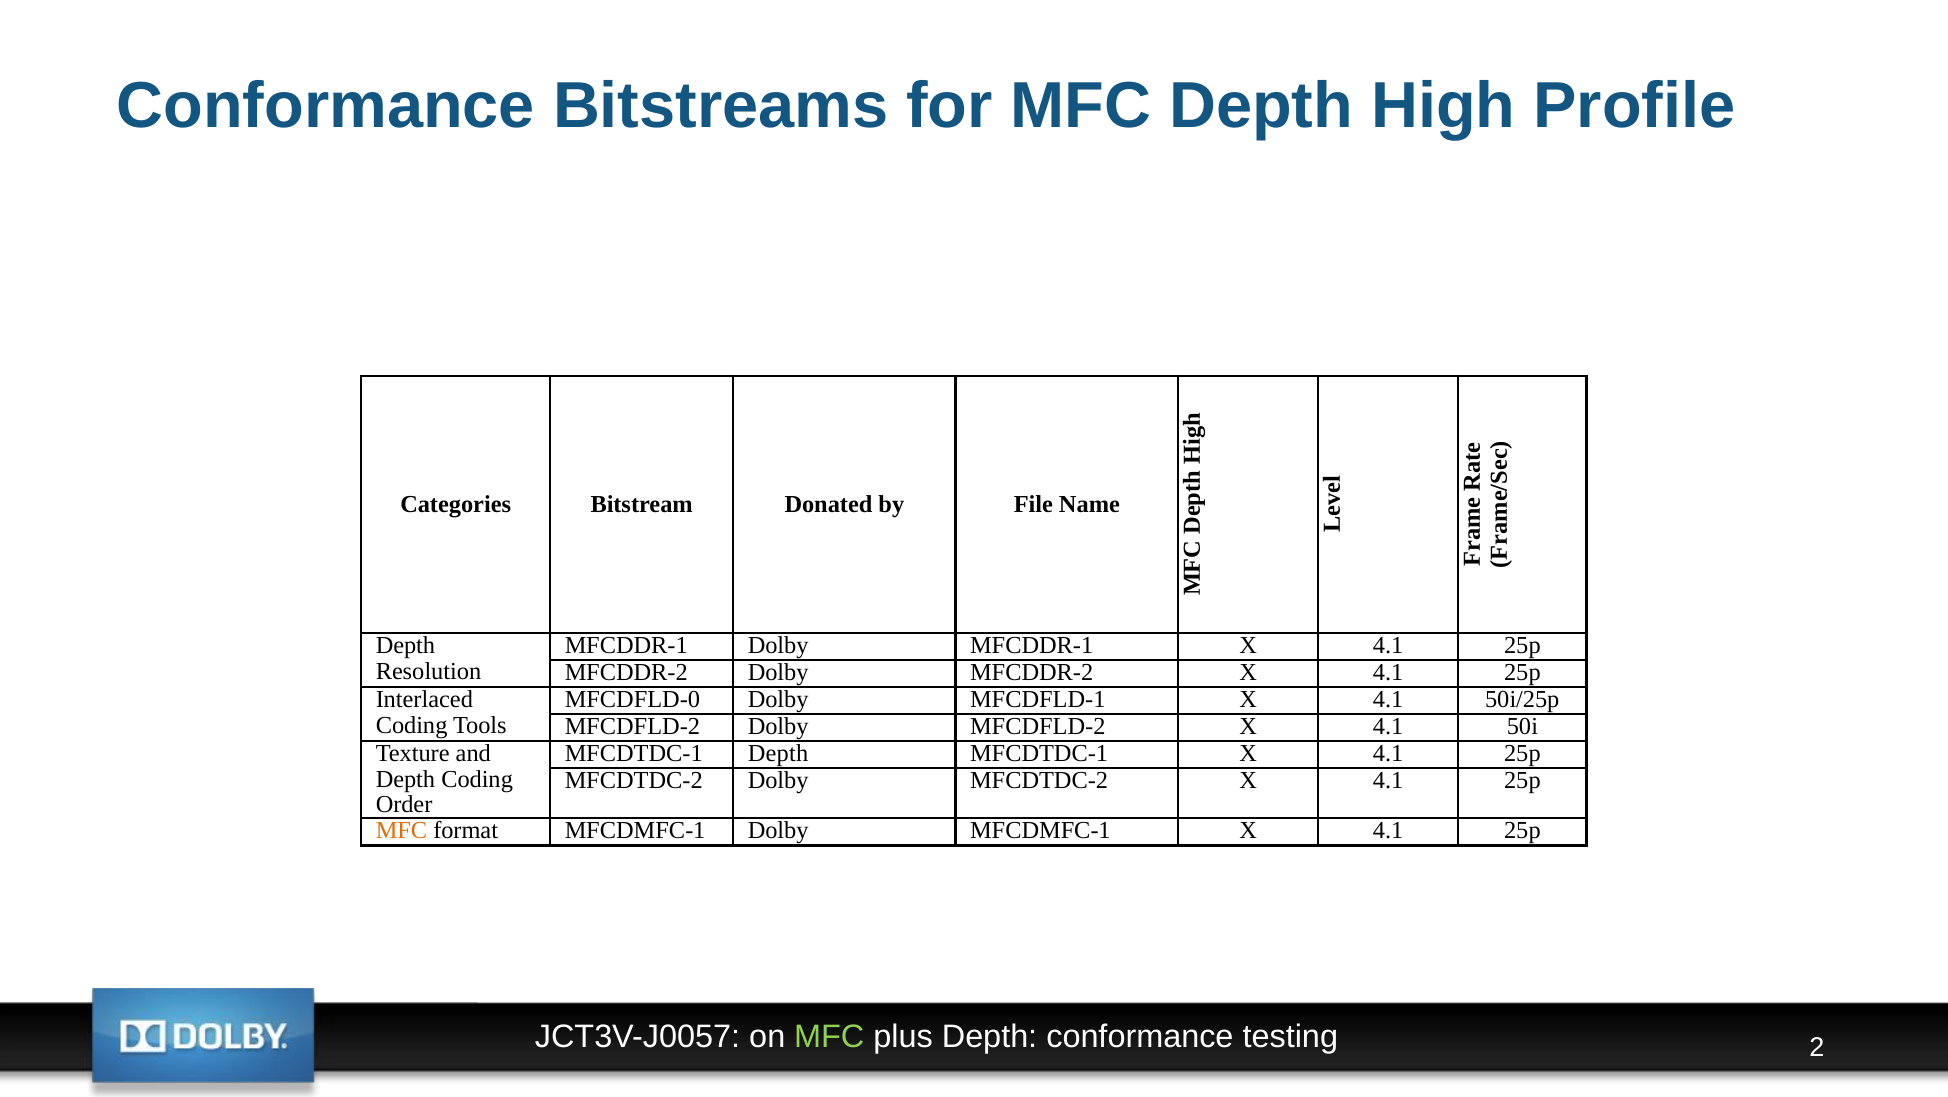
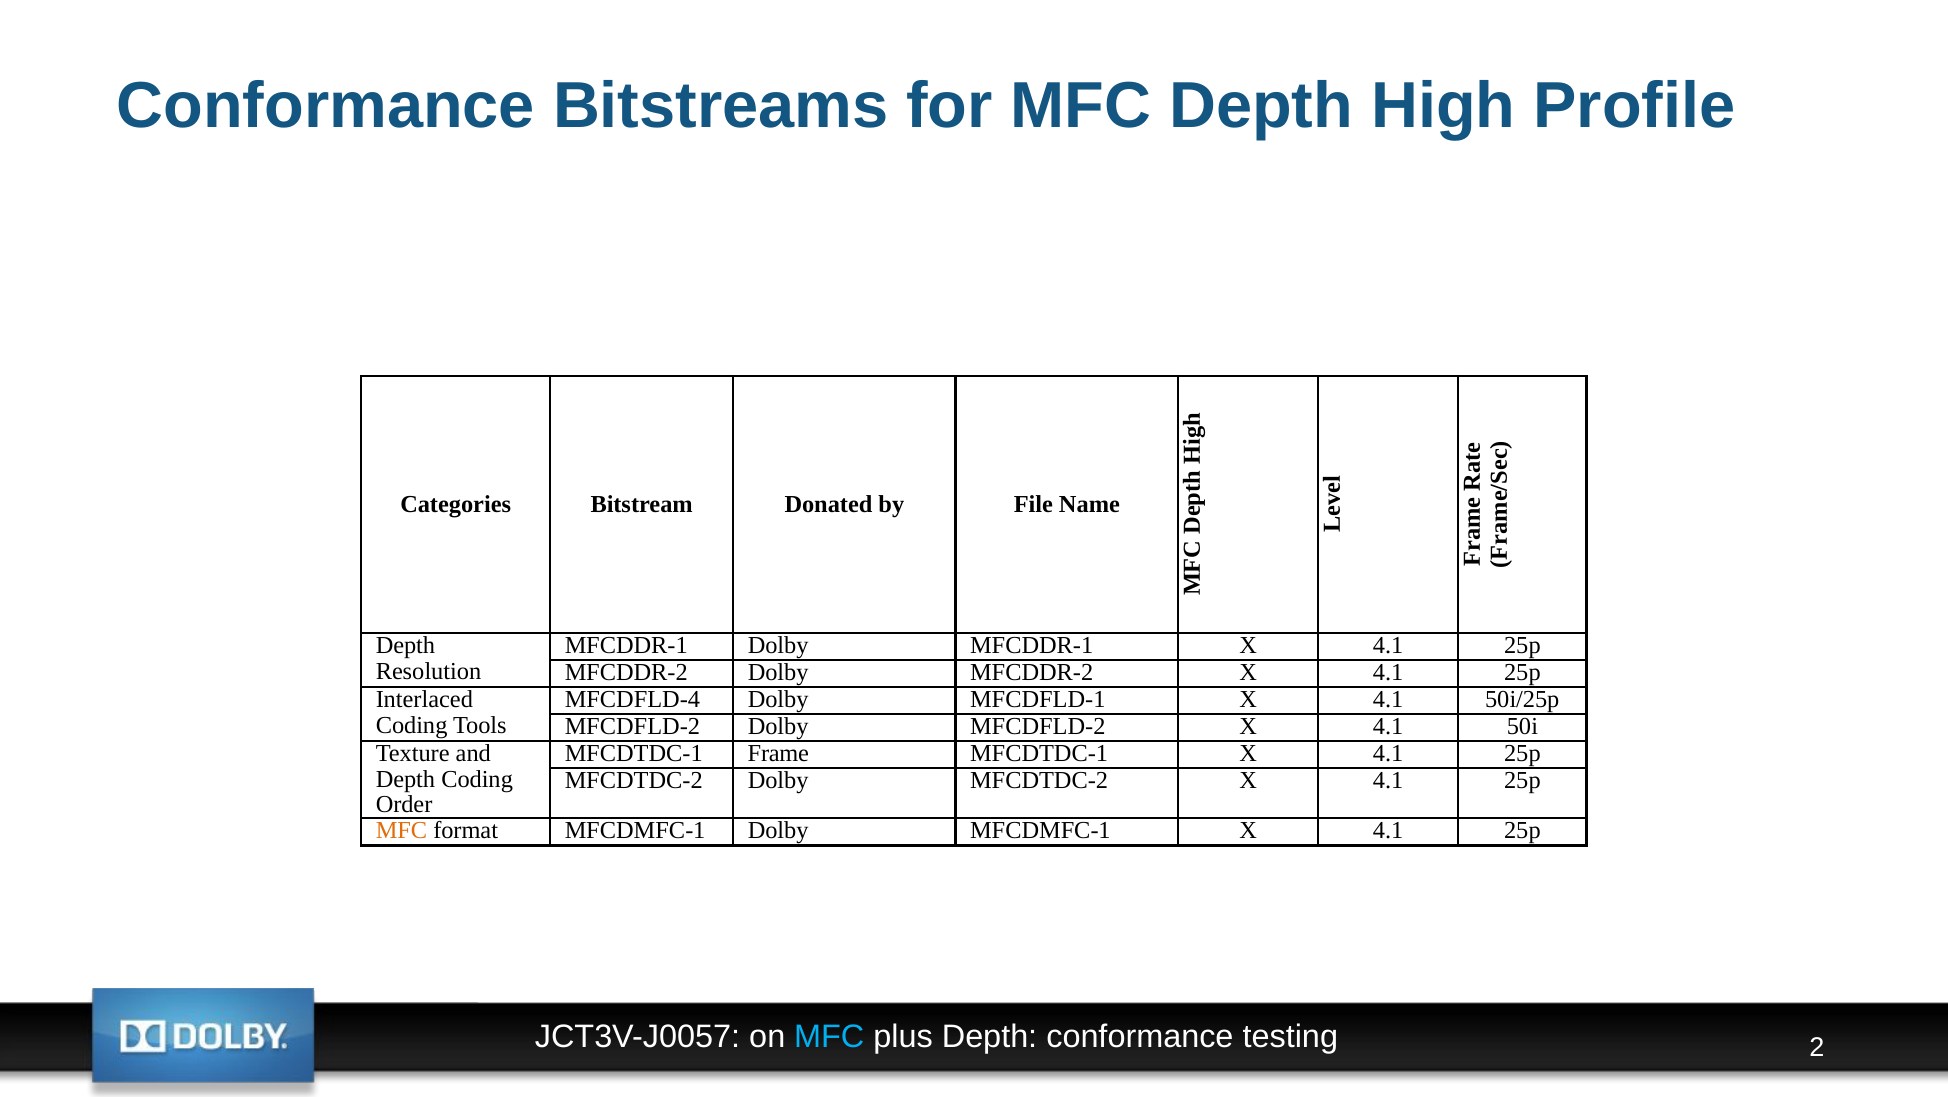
MFCDFLD-0: MFCDFLD-0 -> MFCDFLD-4 (632, 699)
MFCDTDC-1 Depth: Depth -> Frame (778, 753)
MFC colour: light green -> light blue (829, 1036)
